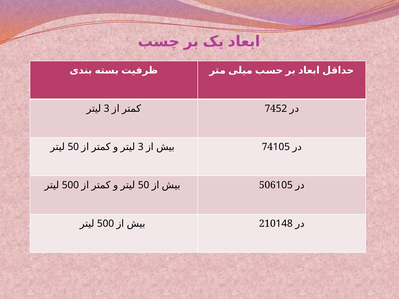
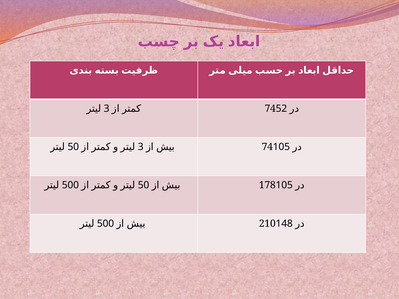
506: 506 -> 178 (267, 185)
